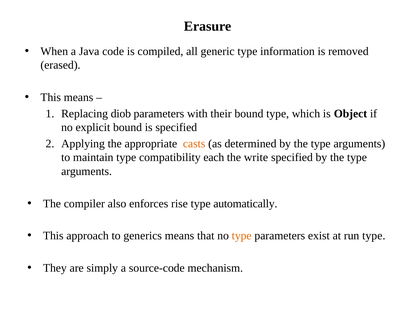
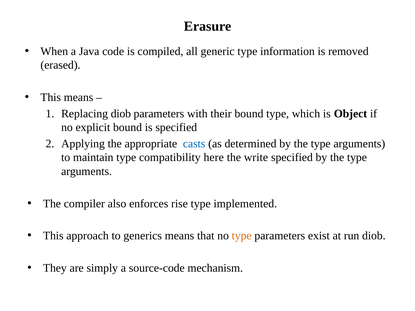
casts colour: orange -> blue (194, 144)
each: each -> here (214, 158)
automatically: automatically -> implemented (245, 204)
run type: type -> diob (374, 236)
